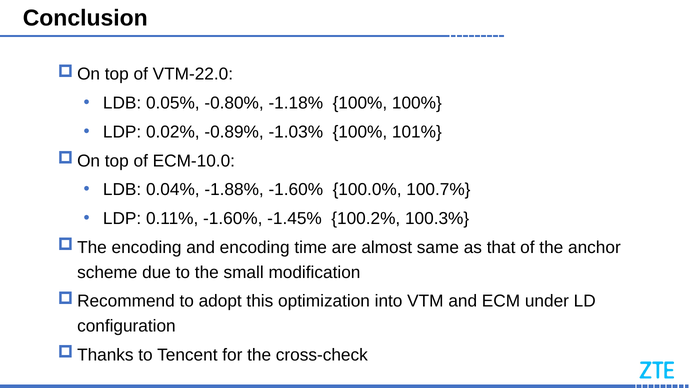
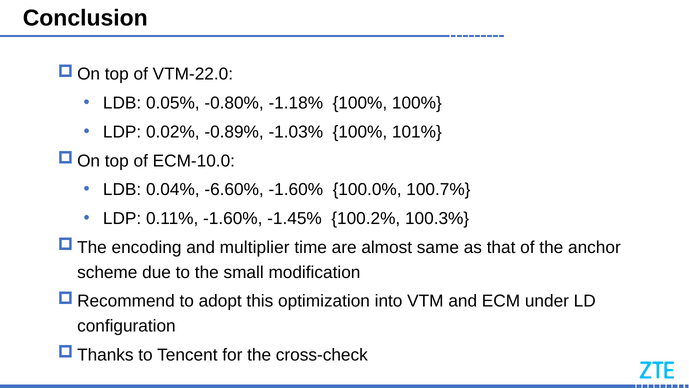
-1.88%: -1.88% -> -6.60% (234, 190)
and encoding: encoding -> multiplier (255, 247)
